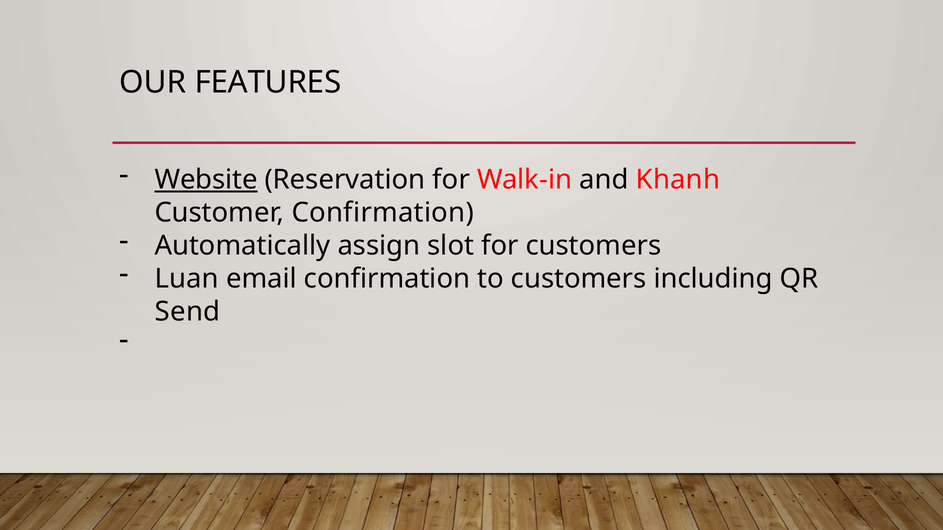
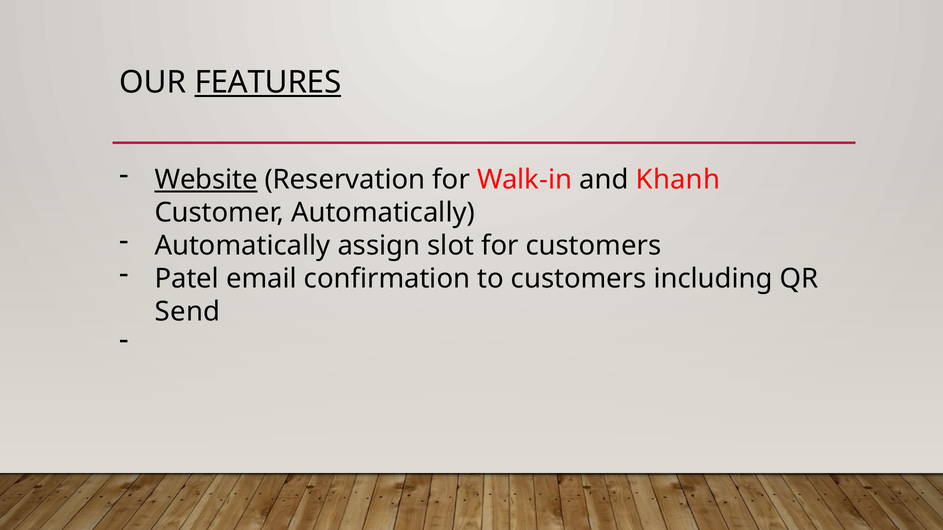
FEATURES underline: none -> present (268, 83)
Customer Confirmation: Confirmation -> Automatically (383, 213)
Luan: Luan -> Patel (187, 279)
